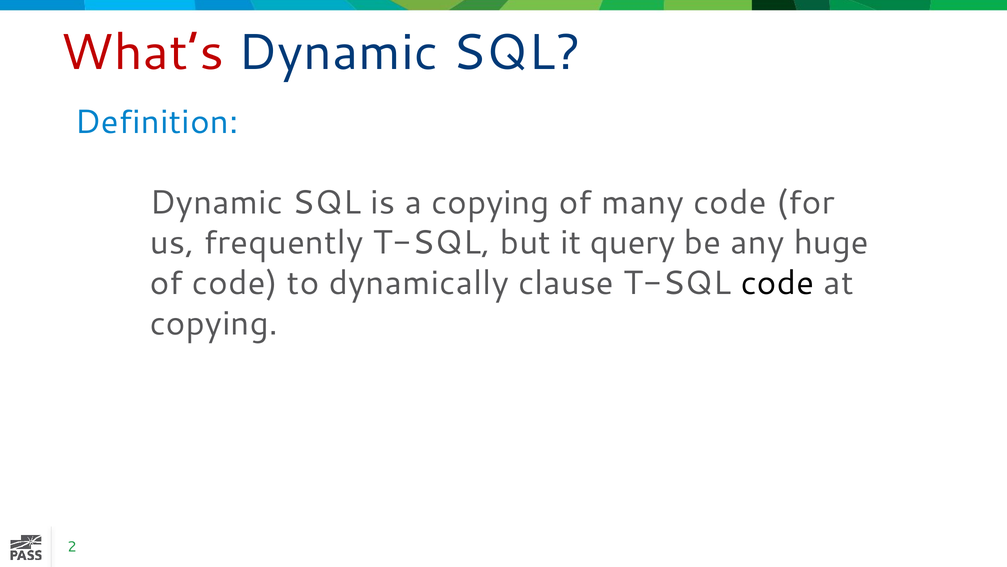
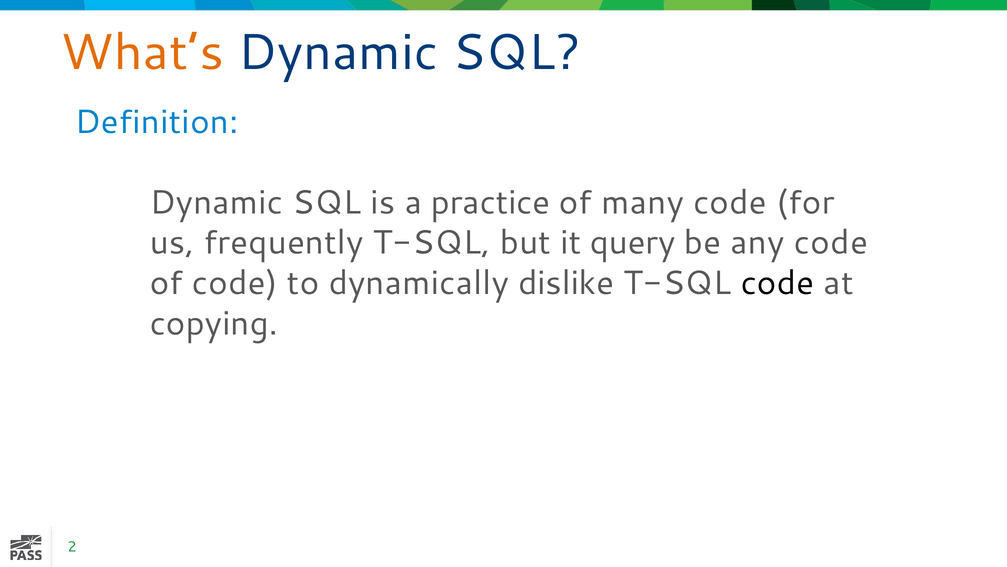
What’s colour: red -> orange (142, 53)
a copying: copying -> practice (491, 202)
any huge: huge -> code (831, 243)
clause: clause -> dislike (566, 283)
